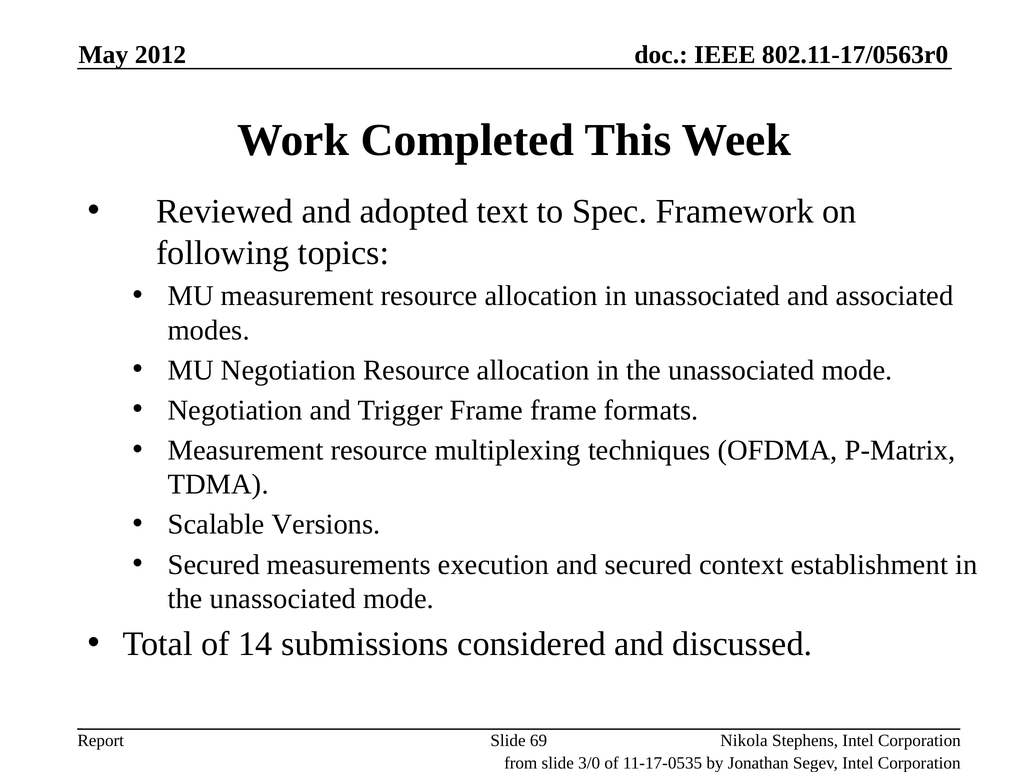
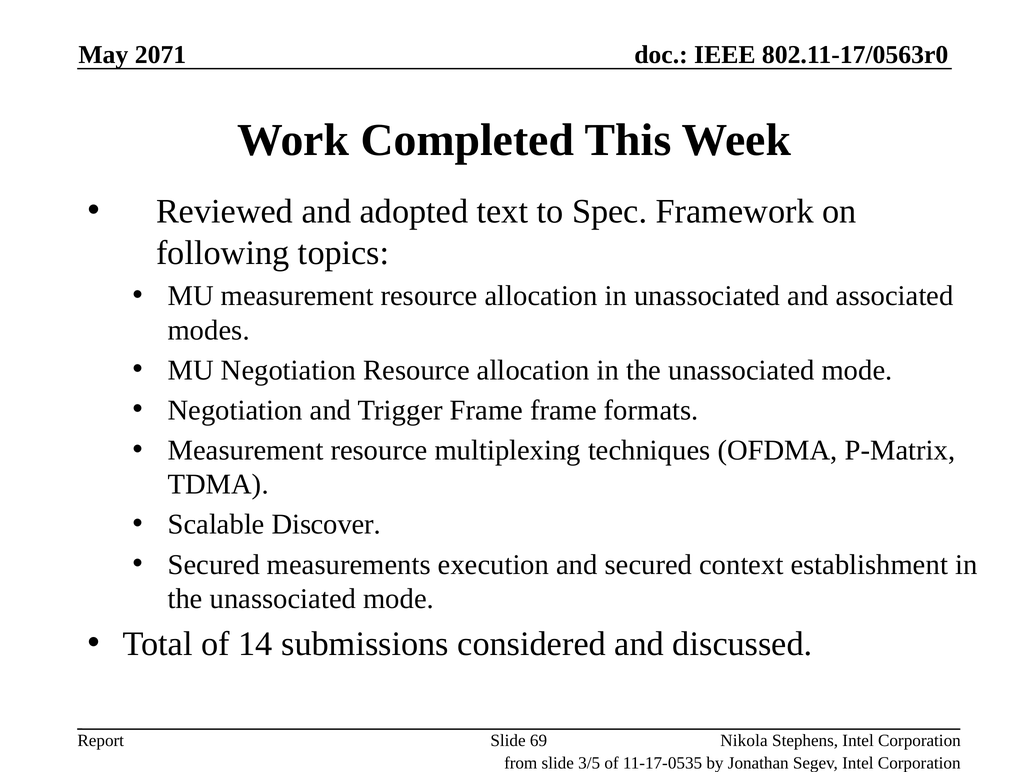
2012: 2012 -> 2071 (161, 55)
Versions: Versions -> Discover (326, 524)
3/0: 3/0 -> 3/5 (589, 763)
